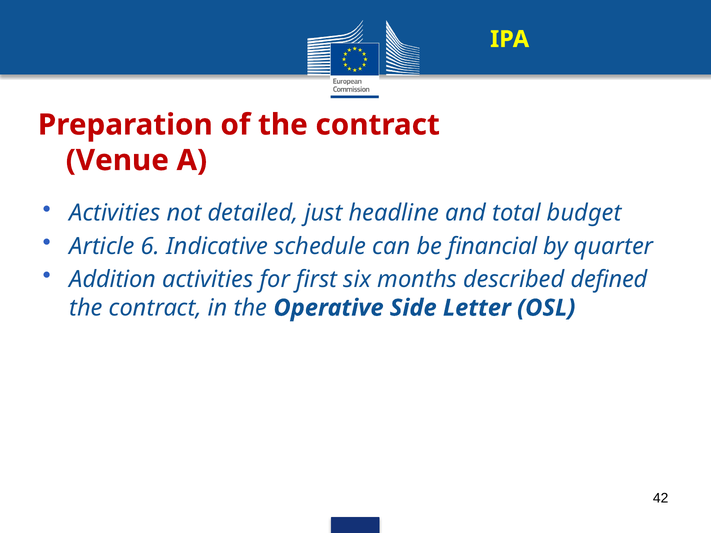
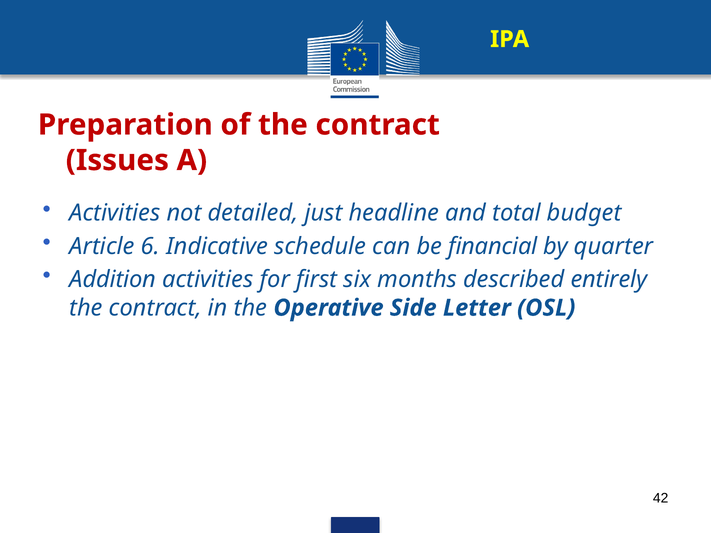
Venue: Venue -> Issues (117, 160)
defined: defined -> entirely (609, 280)
